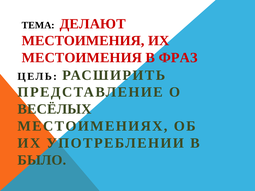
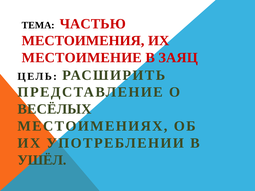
ДЕЛАЮТ: ДЕЛАЮТ -> ЧАСТЬЮ (93, 24)
МЕСТОИМЕНИЯ: МЕСТОИМЕНИЯ -> МЕСТОИМЕНИЕ (82, 58)
ФРАЗ: ФРАЗ -> ЗАЯЦ (178, 58)
БЫЛО: БЫЛО -> УШЁЛ (42, 160)
